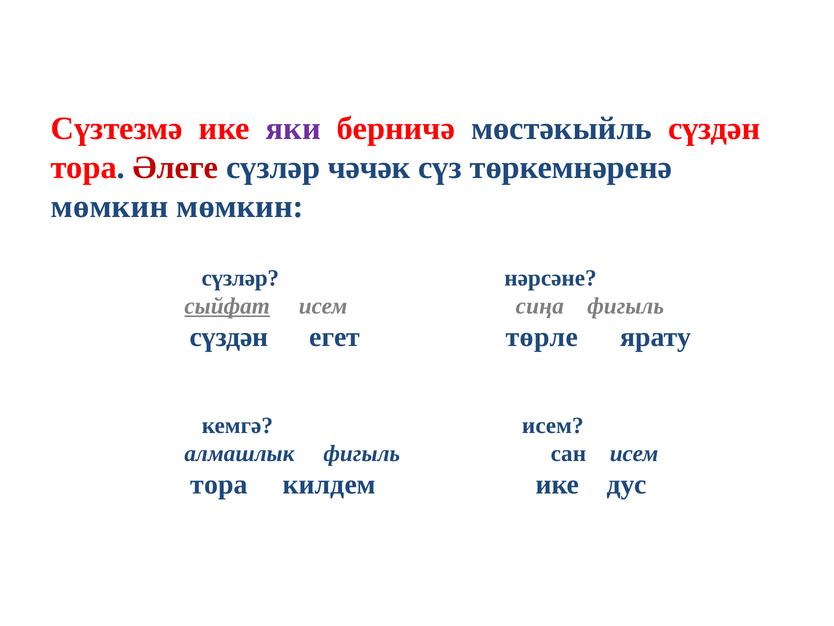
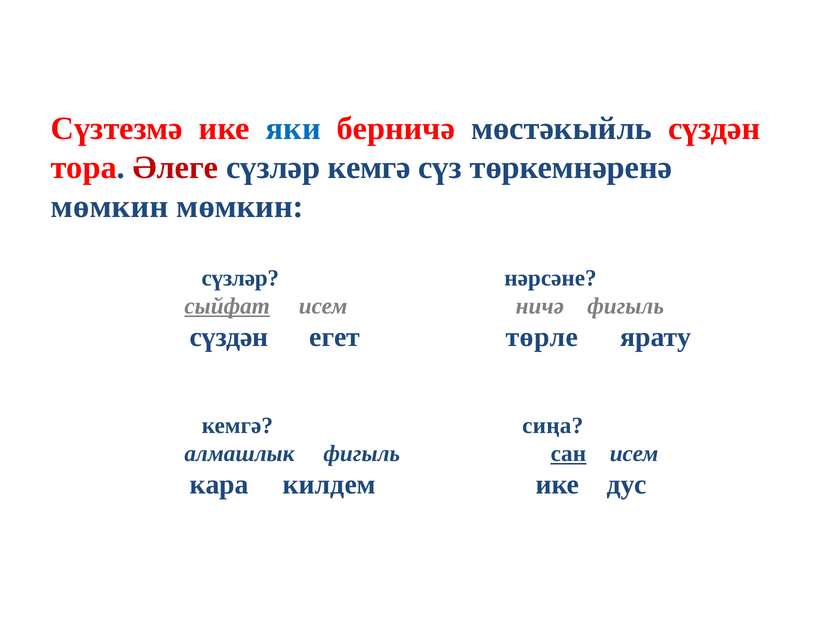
яки colour: purple -> blue (293, 128)
сүзләр чәчәк: чәчәк -> кемгә (369, 167)
сиңа: сиңа -> ничә (540, 306)
кемгә исем: исем -> сиңа (553, 425)
сан underline: none -> present (568, 453)
тора: тора -> кара (219, 484)
